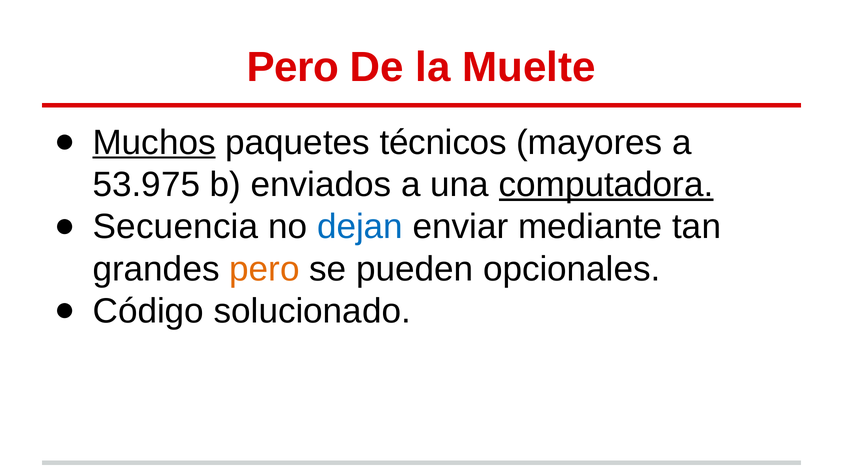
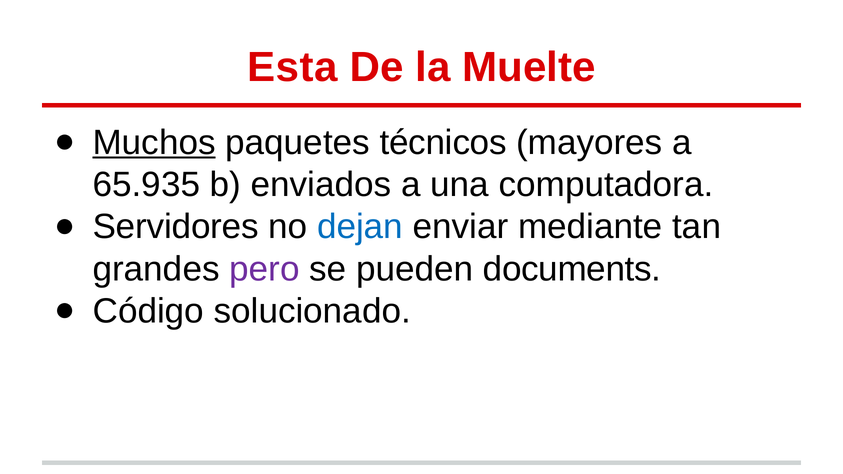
Pero: Pero -> Esta (292, 67)
53.975: 53.975 -> 65.935 (146, 185)
computadora underline: present -> none (606, 185)
Secuencia: Secuencia -> Servidores (176, 227)
pero colour: orange -> purple (264, 269)
opcionales: opcionales -> documents (572, 269)
